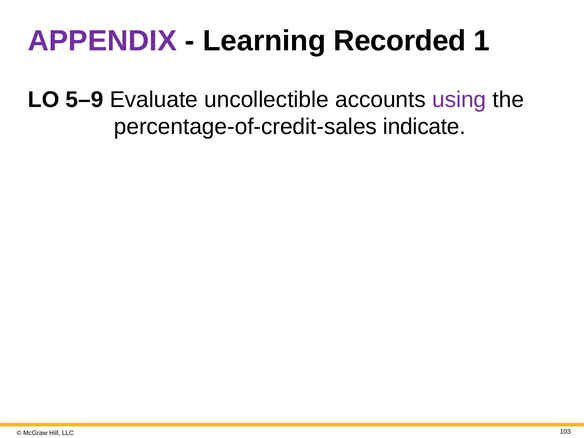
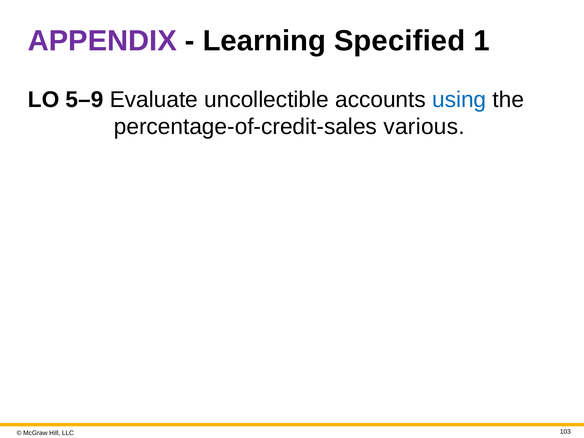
Recorded: Recorded -> Specified (400, 41)
using colour: purple -> blue (459, 100)
indicate: indicate -> various (424, 127)
